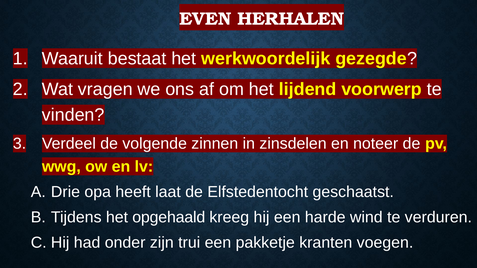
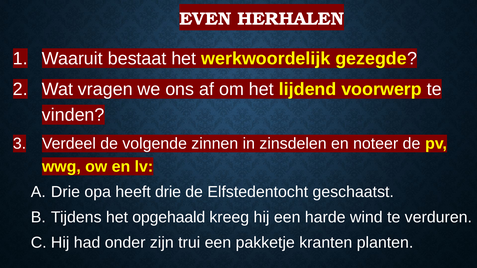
heeft laat: laat -> drie (168, 192)
voegen: voegen -> planten (385, 243)
